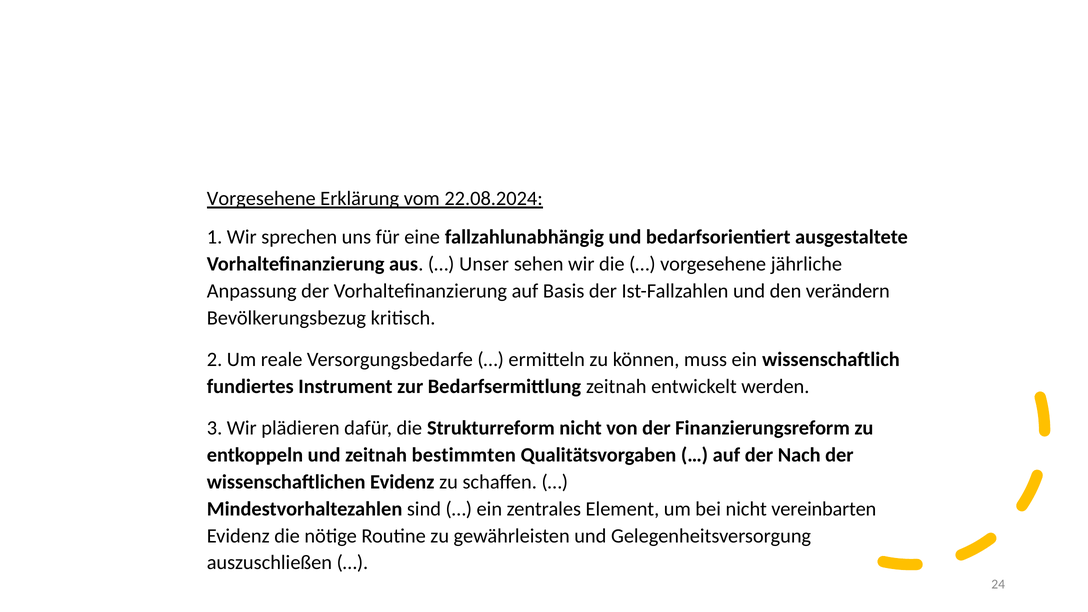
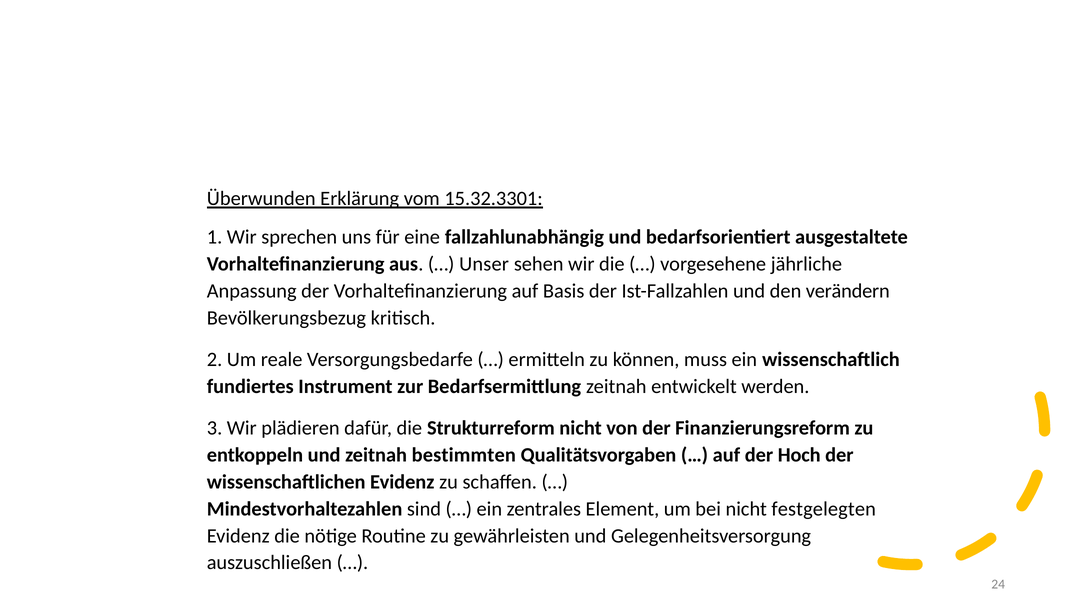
Vorgesehene: Vorgesehene -> Überwunden (261, 198)
22.08.2024: 22.08.2024 -> 15.32.3301 (494, 198)
Nach: Nach -> Hoch (799, 455)
vereinbarten: vereinbarten -> festgelegten (824, 509)
